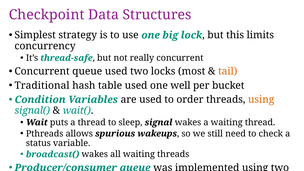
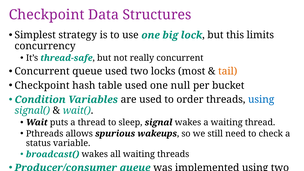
Traditional: Traditional -> Checkpoint (42, 86)
well: well -> null (180, 86)
using colour: orange -> blue (261, 100)
